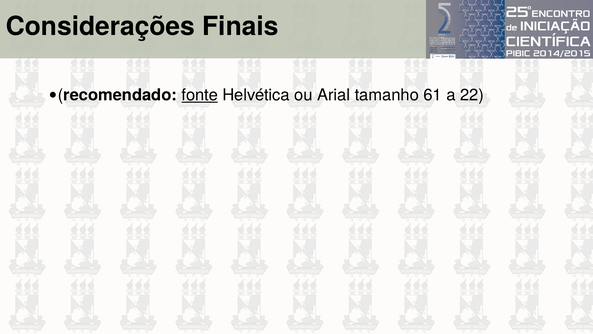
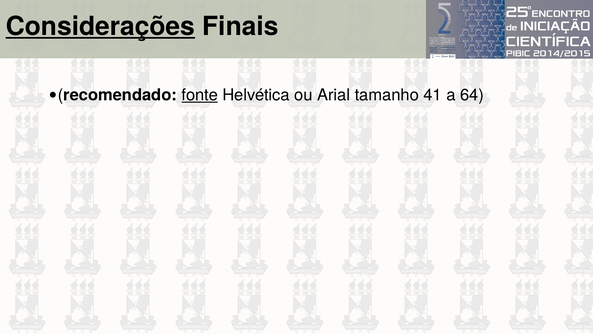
Considerações underline: none -> present (100, 26)
61: 61 -> 41 (433, 95)
22: 22 -> 64 (472, 95)
